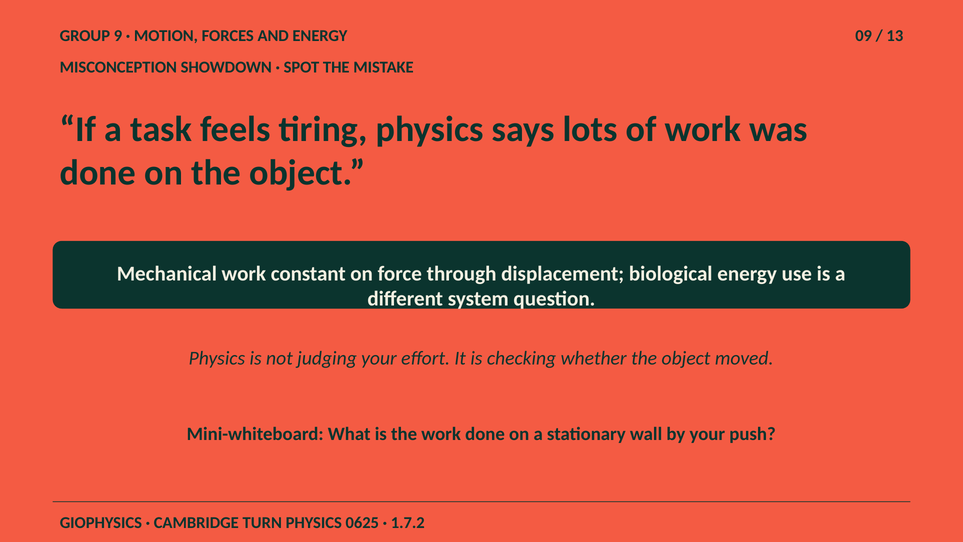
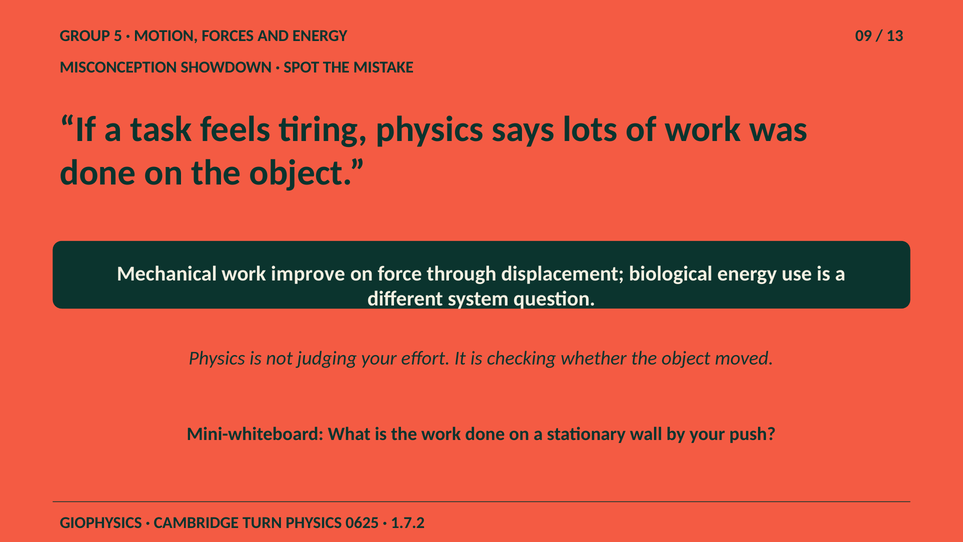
9: 9 -> 5 (118, 36)
constant: constant -> improve (308, 273)
